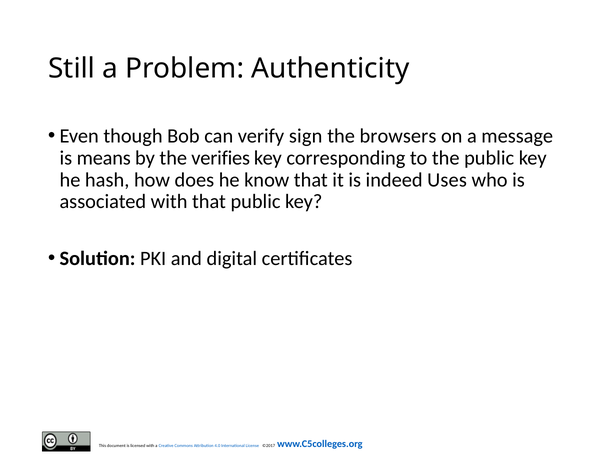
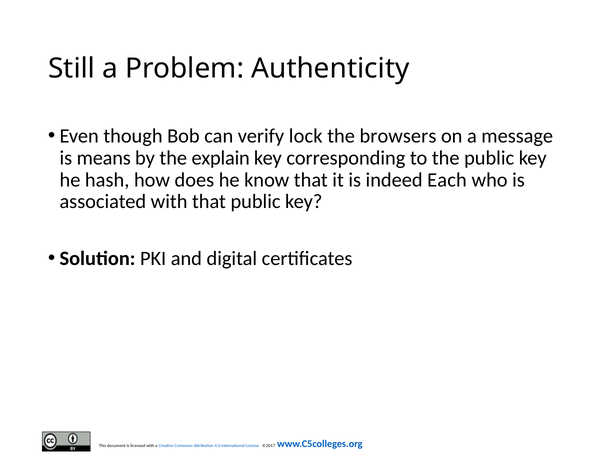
sign: sign -> lock (306, 136)
verifies: verifies -> explain (221, 158)
Uses: Uses -> Each (447, 180)
